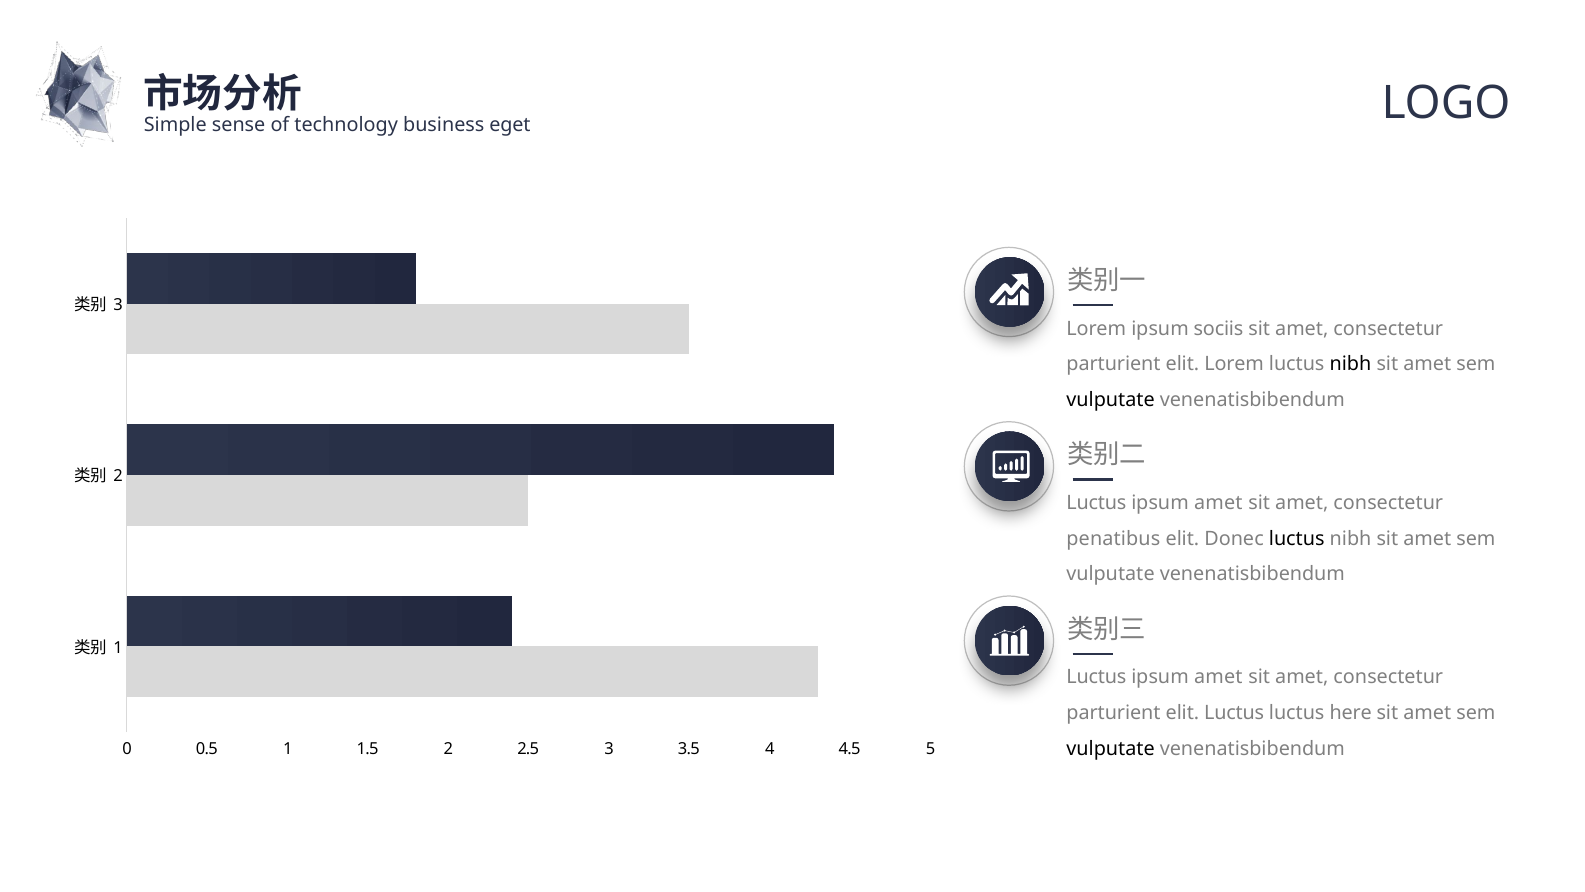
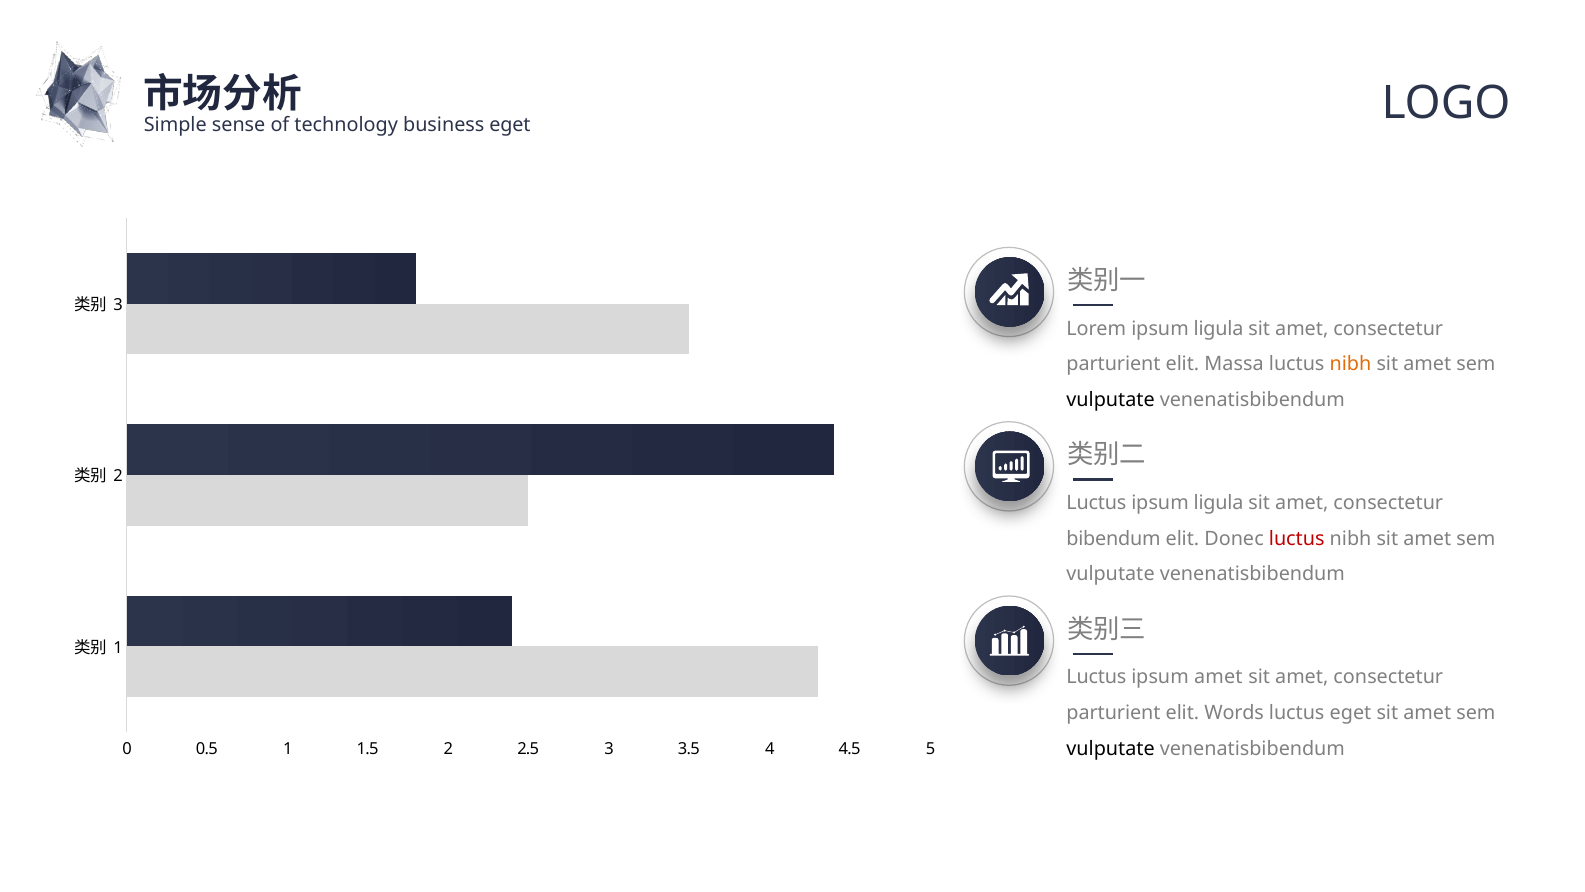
Lorem ipsum sociis: sociis -> ligula (1219, 328)
elit Lorem: Lorem -> Massa (1234, 364)
nibh colour: black -> orange (1351, 364)
amet: amet -> ligula (1219, 503)
penatibus: penatibus -> bibendum (1114, 538)
luctus colour: black -> red (1297, 538)
elit Luctus: Luctus -> Words (1234, 713)
luctus here: here -> eget (1350, 713)
